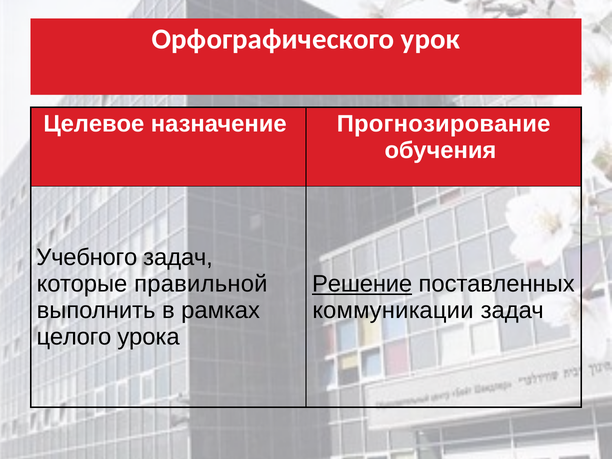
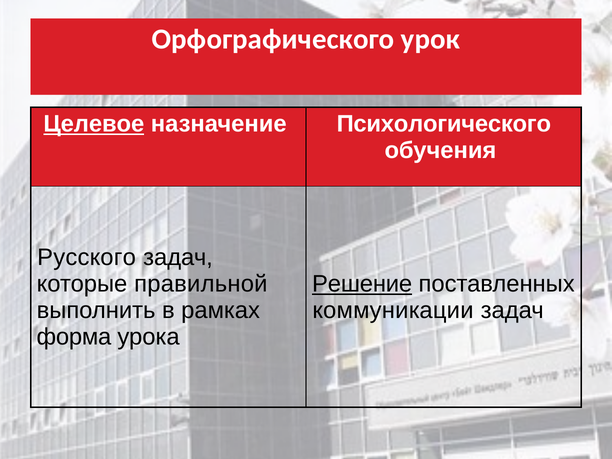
Целевое underline: none -> present (94, 124)
Прогнозирование: Прогнозирование -> Психологического (444, 124)
Учебного: Учебного -> Русского (87, 257)
целого: целого -> форма (74, 337)
